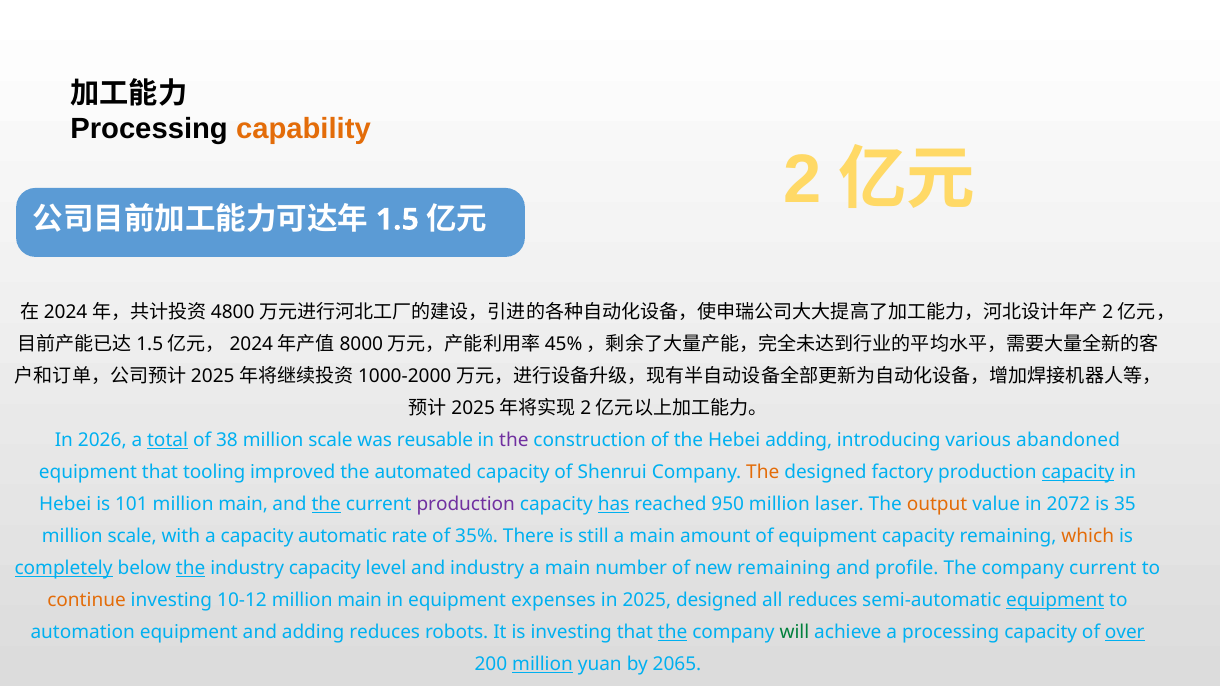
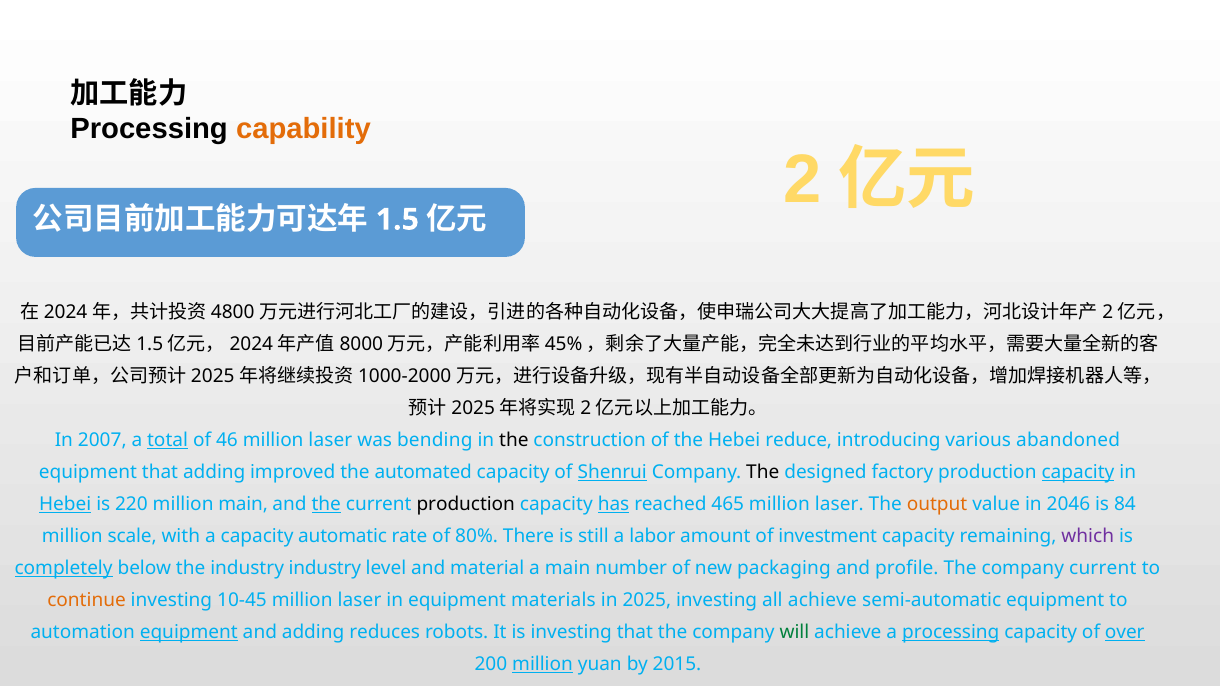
2026: 2026 -> 2007 (102, 441)
38: 38 -> 46 (227, 441)
scale: scale -> laser (330, 441)
reusable: reusable -> bending (435, 441)
the colour: purple -> black (514, 441)
Hebei adding: adding -> reduce (799, 441)
that tooling: tooling -> adding (214, 473)
Shenrui underline: none -> present (612, 473)
The colour: orange -> black (763, 473)
Hebei underline: none -> present (65, 505)
101: 101 -> 220 (131, 505)
production colour: purple -> black (466, 505)
950: 950 -> 465 (728, 505)
2072: 2072 -> 2046 (1068, 505)
35: 35 -> 84 (1125, 505)
35%: 35% -> 80% (477, 537)
still a main: main -> labor (652, 537)
of equipment: equipment -> investment (828, 537)
which colour: orange -> purple (1088, 537)
the underline: present -> none (191, 569)
industry capacity: capacity -> industry (325, 569)
and industry: industry -> material (487, 569)
new remaining: remaining -> packaging (784, 569)
10-12: 10-12 -> 10-45 (242, 601)
main: main -> laser (359, 601)
expenses: expenses -> materials (553, 601)
2025 designed: designed -> investing (717, 601)
all reduces: reduces -> achieve (822, 601)
equipment underline: present -> none (1055, 601)
equipment underline: none -> present (189, 633)
the underline: present -> none (673, 633)
processing underline: none -> present (951, 633)
2065: 2065 -> 2015 (677, 665)
